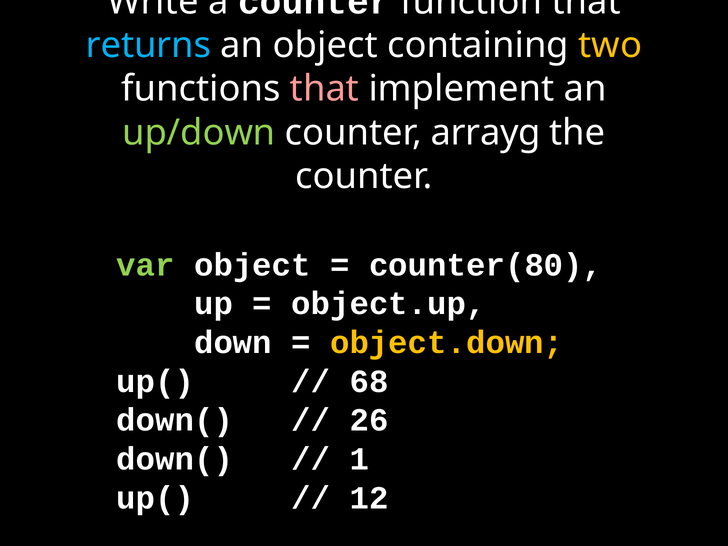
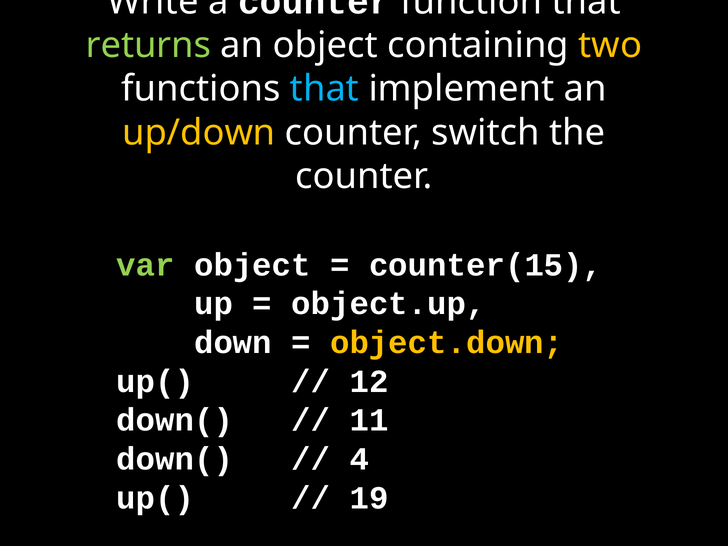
returns colour: light blue -> light green (148, 45)
that colour: pink -> light blue (325, 89)
up/down colour: light green -> yellow (199, 133)
arrayg: arrayg -> switch (486, 133)
counter(80: counter(80 -> counter(15 (486, 265)
68: 68 -> 12 (369, 381)
26: 26 -> 11 (369, 420)
1: 1 -> 4 (359, 459)
12: 12 -> 19 (369, 498)
